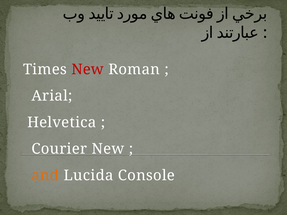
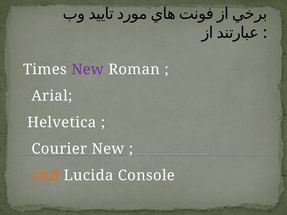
New colour: red -> purple (88, 69)
